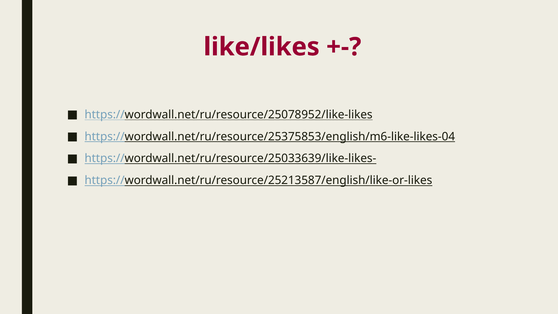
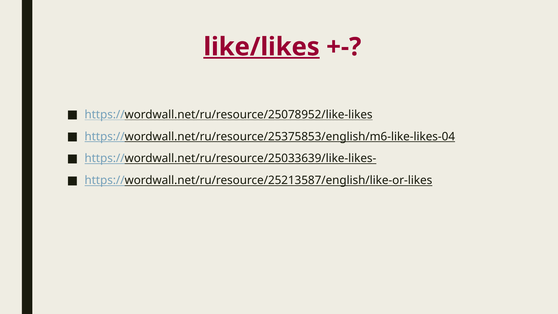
like/likes underline: none -> present (262, 47)
